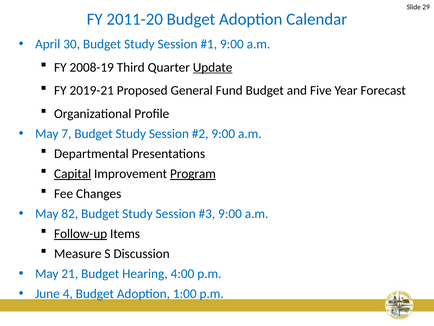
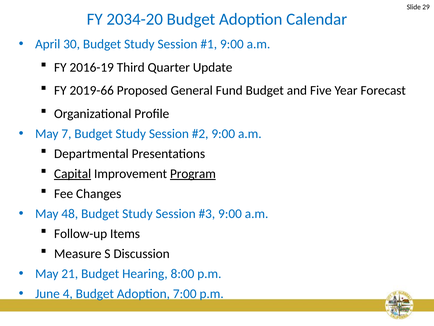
2011-20: 2011-20 -> 2034-20 (135, 19)
2008-19: 2008-19 -> 2016-19 (92, 67)
Update underline: present -> none (213, 67)
2019-21: 2019-21 -> 2019-66 (92, 90)
82: 82 -> 48 (70, 213)
Follow-up underline: present -> none (81, 233)
4:00: 4:00 -> 8:00 (182, 273)
1:00: 1:00 -> 7:00 (185, 293)
